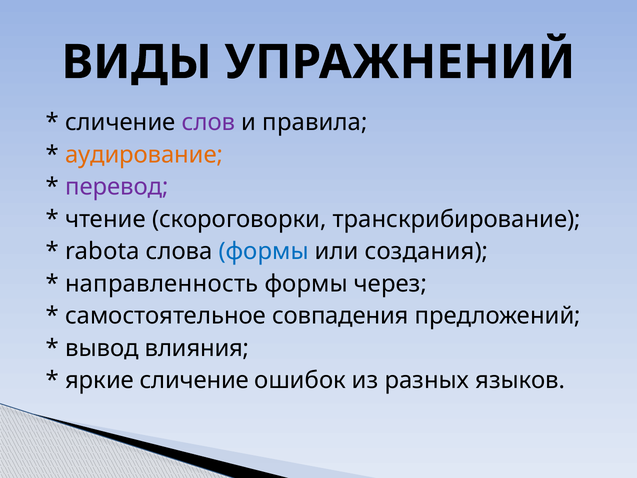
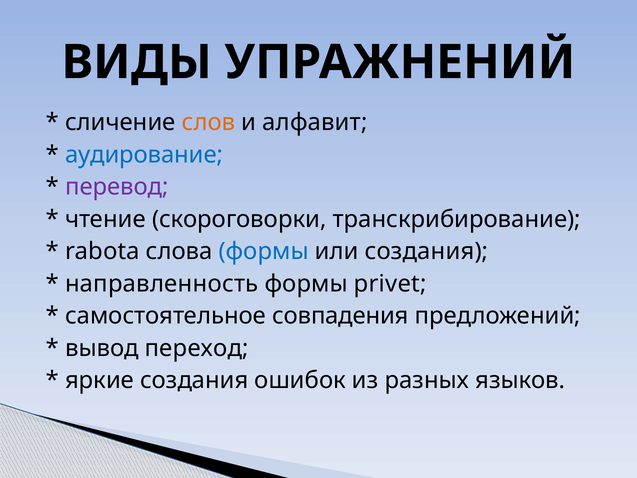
слов colour: purple -> orange (209, 122)
правила: правила -> алфавит (315, 122)
аудирование colour: orange -> blue (144, 155)
через: через -> privet (390, 283)
влияния: влияния -> переход (197, 348)
яркие сличение: сличение -> создания (194, 380)
